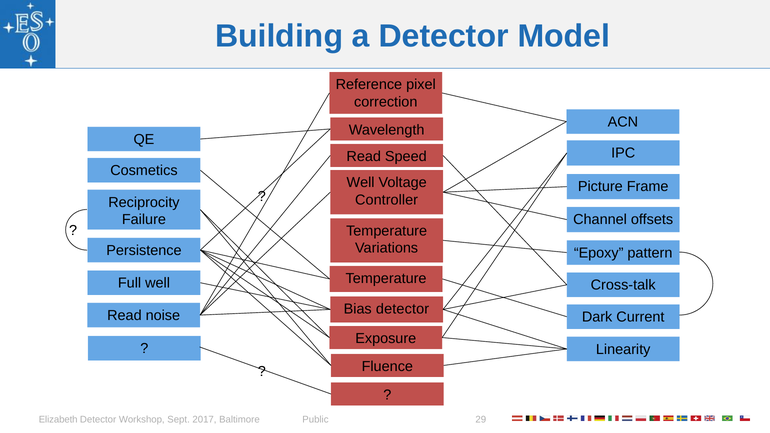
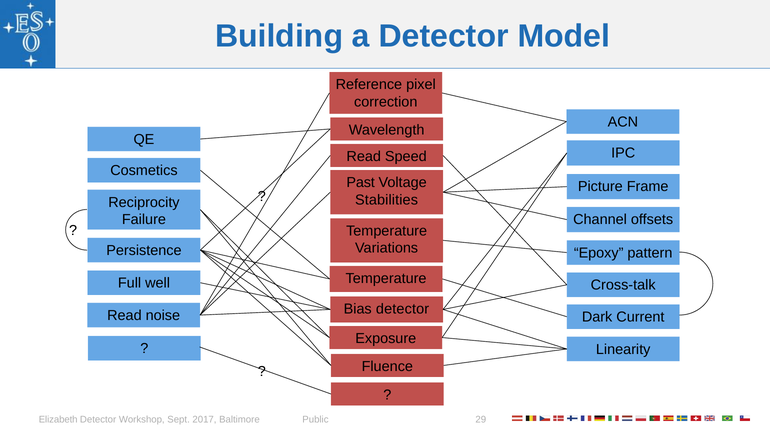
Well: Well -> Past (361, 183)
Controller: Controller -> Stabilities (387, 200)
